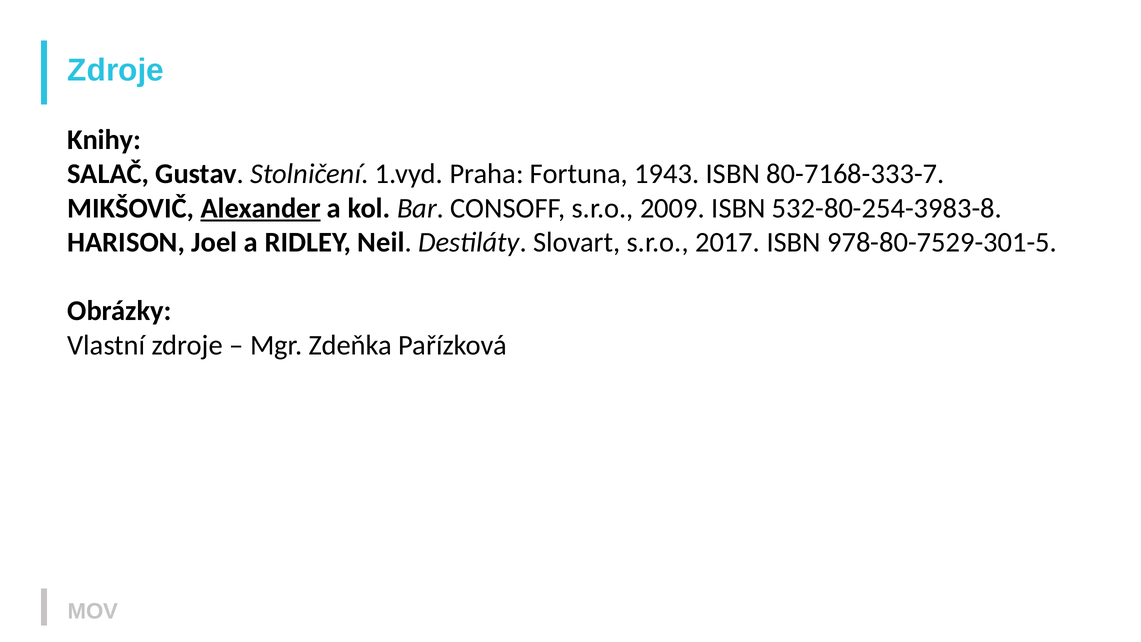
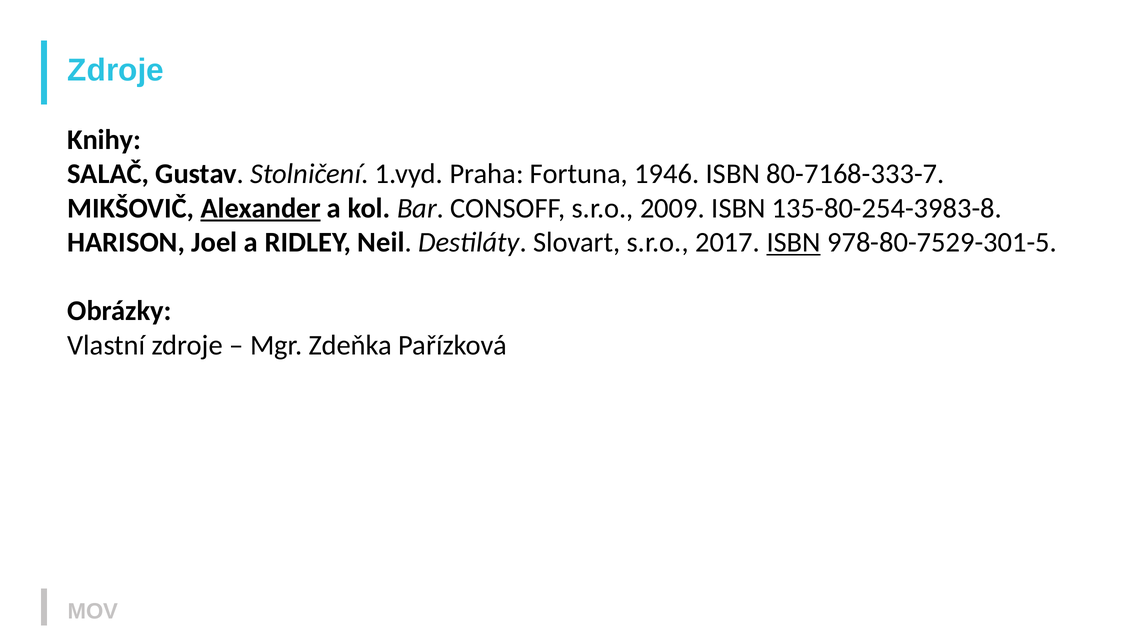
1943: 1943 -> 1946 (667, 174)
532-80-254-3983-8: 532-80-254-3983-8 -> 135-80-254-3983-8 (887, 208)
ISBN underline: none -> present (794, 242)
